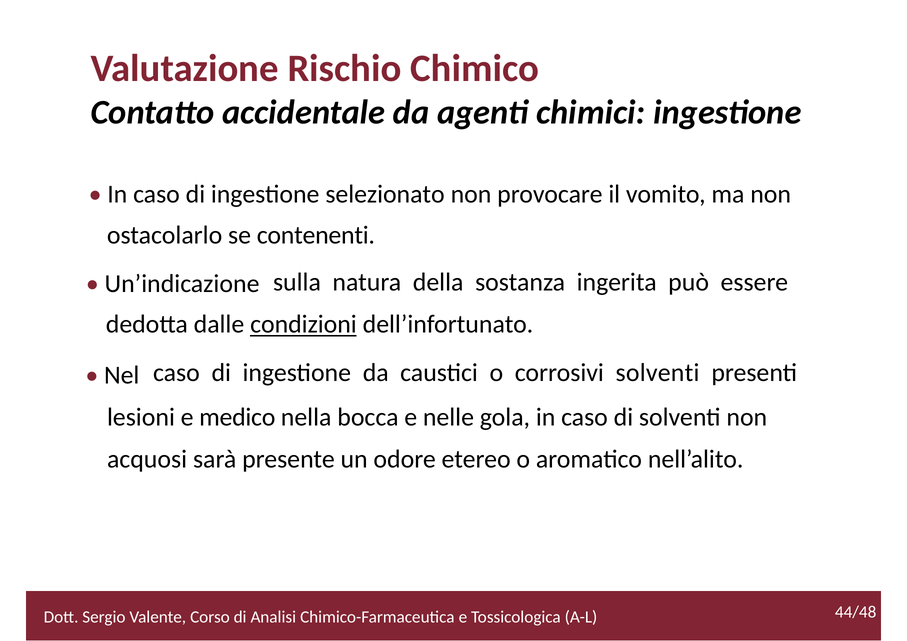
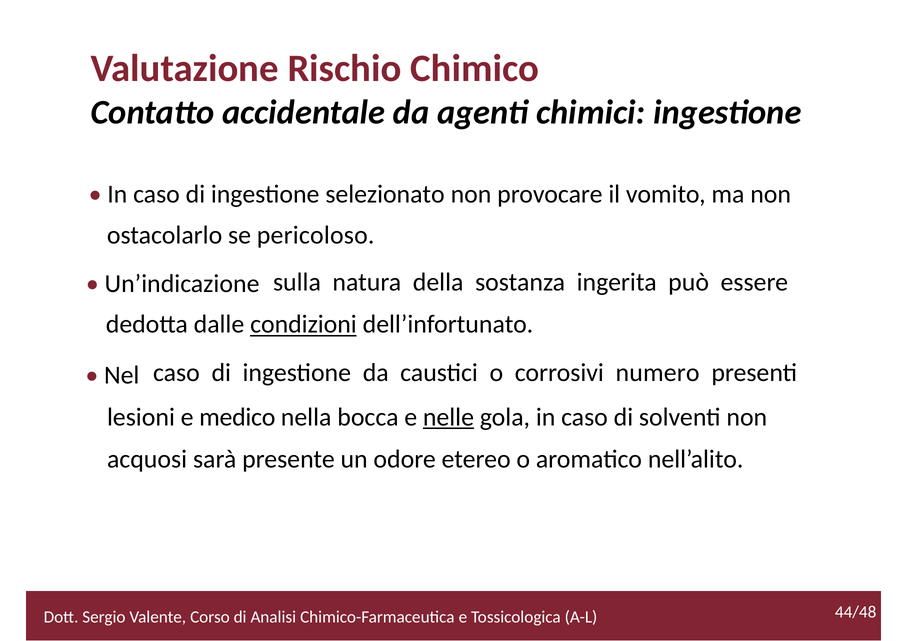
contenenti: contenenti -> pericoloso (316, 235)
corrosivi solventi: solventi -> numero (658, 373)
nelle underline: none -> present (448, 417)
